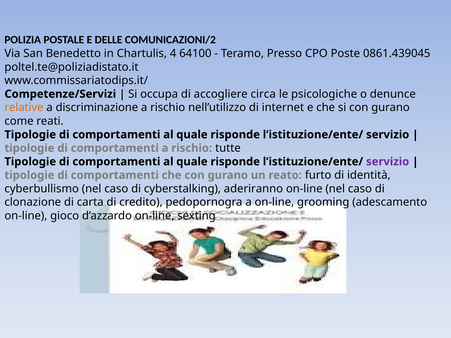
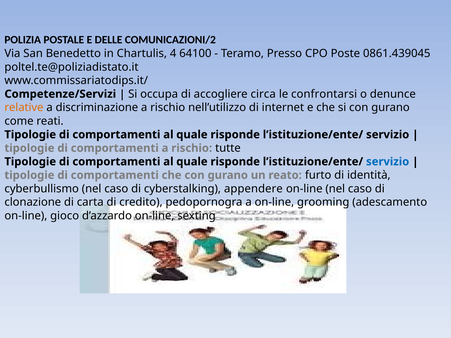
psicologiche: psicologiche -> confrontarsi (324, 94)
servizio colour: purple -> blue (388, 162)
aderiranno: aderiranno -> appendere (253, 189)
